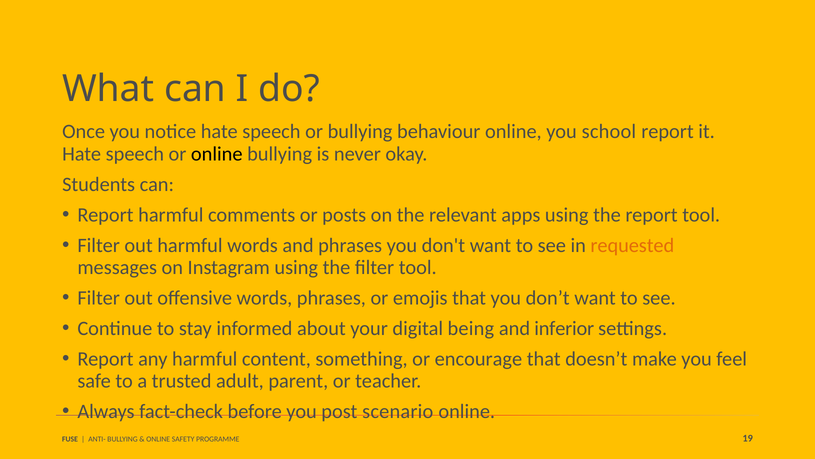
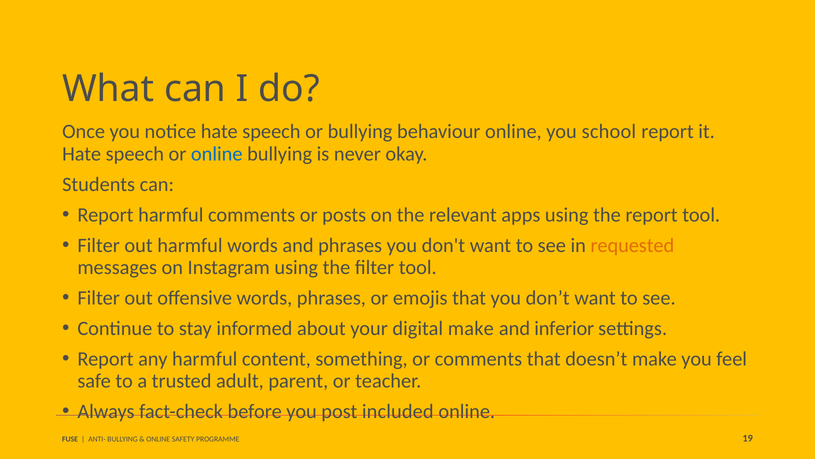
online colour: black -> blue (217, 154)
digital being: being -> make (471, 328)
or encourage: encourage -> comments (478, 359)
scenario: scenario -> included (398, 411)
